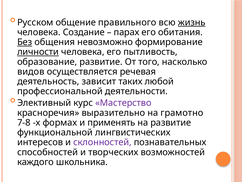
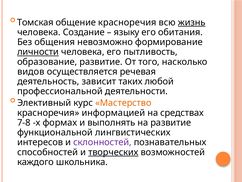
Русском: Русском -> Томская (35, 22)
общение правильного: правильного -> красноречия (127, 22)
парах: парах -> языку (127, 32)
Без underline: present -> none (25, 42)
Мастерство colour: purple -> orange (123, 103)
выразительно: выразительно -> информацией (113, 113)
грамотно: грамотно -> средствах (182, 113)
применять: применять -> выполнять (111, 122)
творческих underline: none -> present (113, 152)
